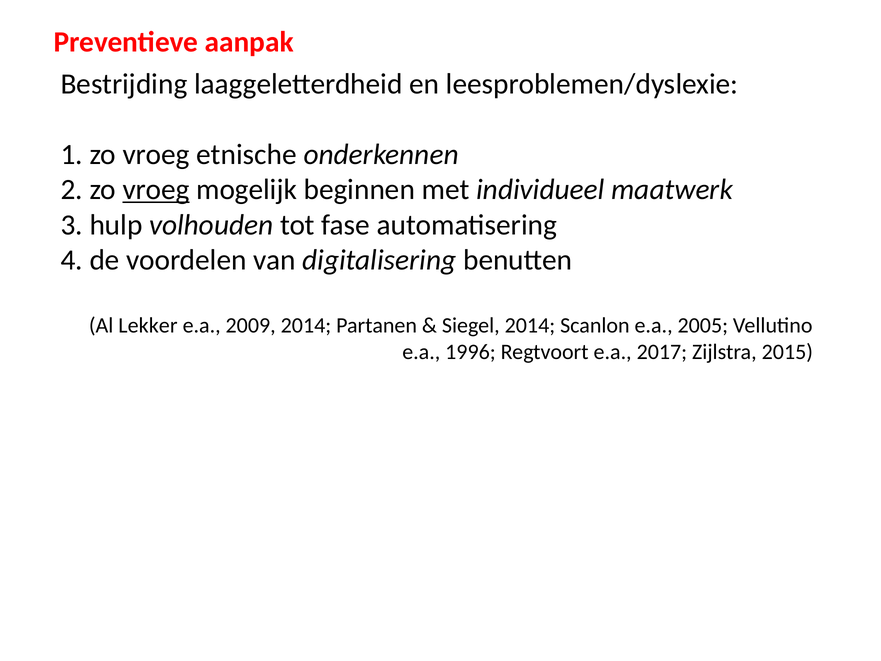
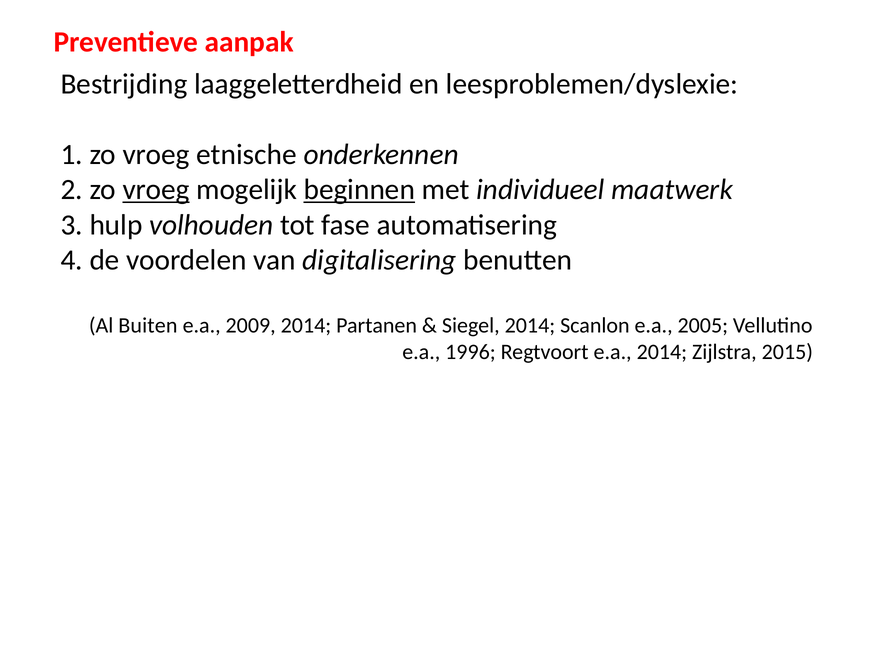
beginnen underline: none -> present (359, 190)
Lekker: Lekker -> Buiten (148, 326)
e.a 2017: 2017 -> 2014 (662, 352)
